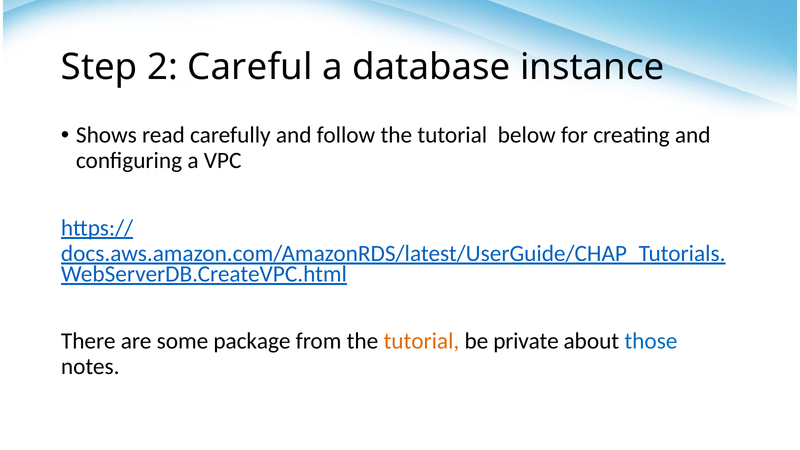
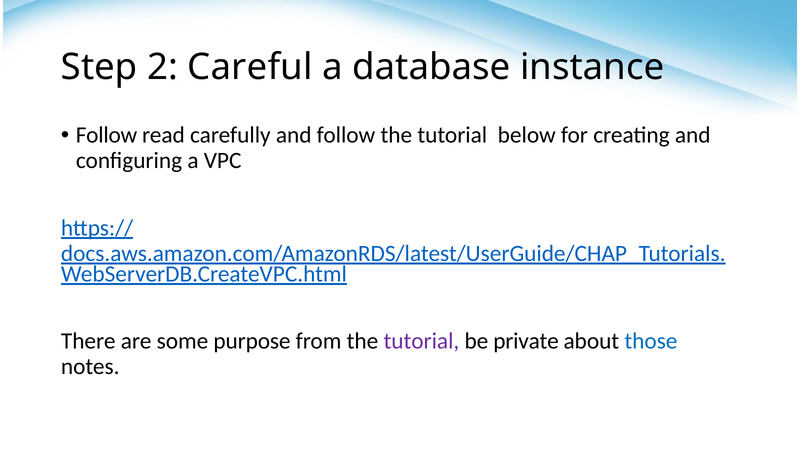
Shows: Shows -> Follow (107, 135)
package: package -> purpose (252, 341)
tutorial colour: orange -> purple (421, 341)
